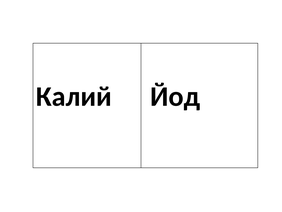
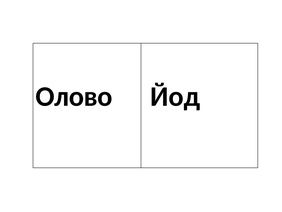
Калий: Калий -> Олово (74, 96)
